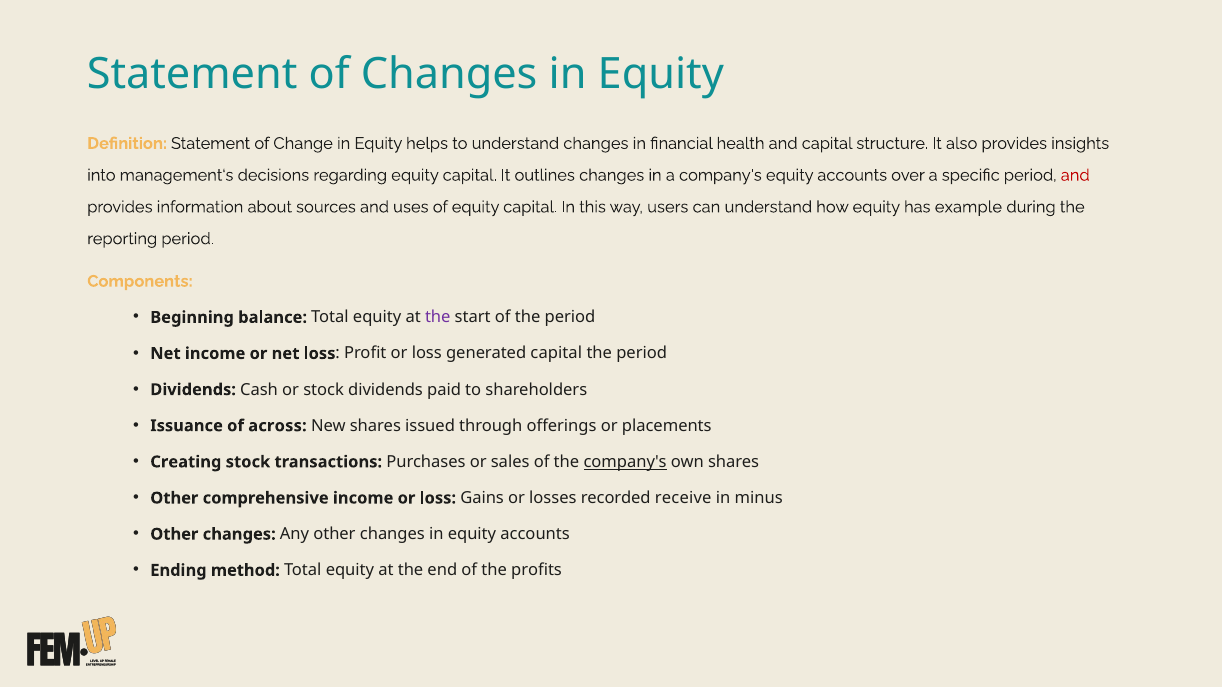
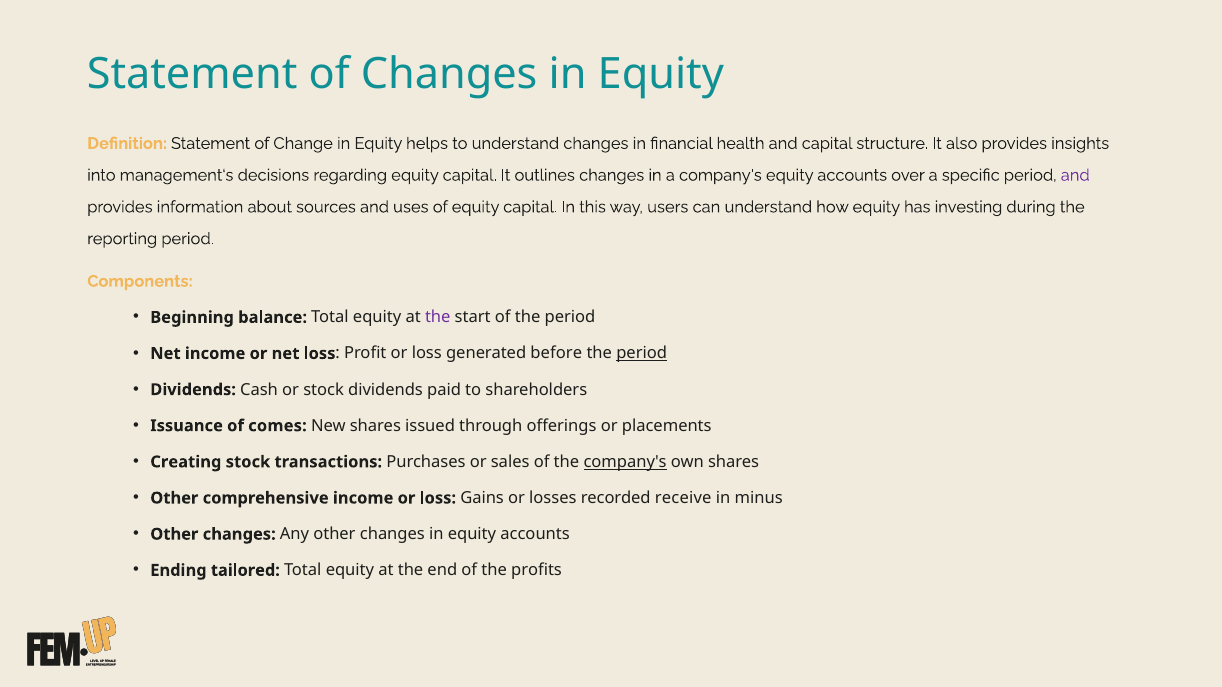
and colour: red -> purple (1075, 175)
example: example -> investing (969, 207)
generated capital: capital -> before (556, 354)
period underline: none -> present (642, 354)
across: across -> comes (277, 426)
method: method -> tailored (245, 571)
